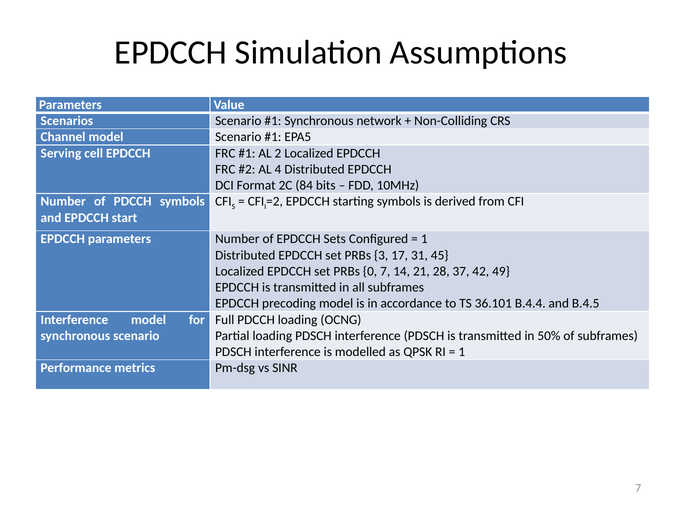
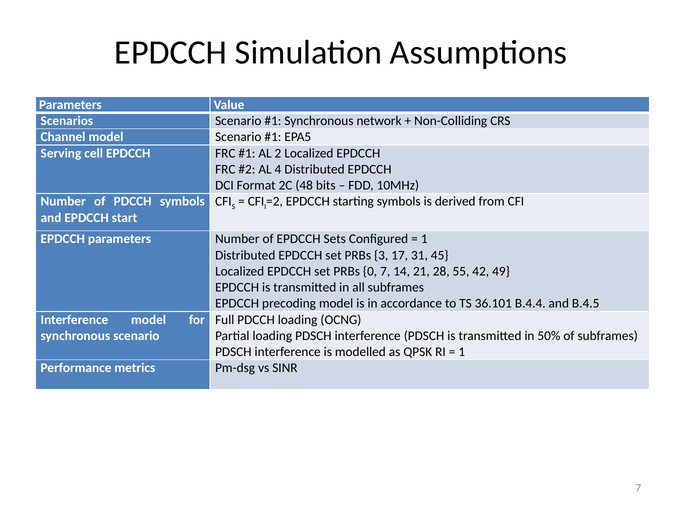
84: 84 -> 48 (304, 186)
37: 37 -> 55 (461, 272)
